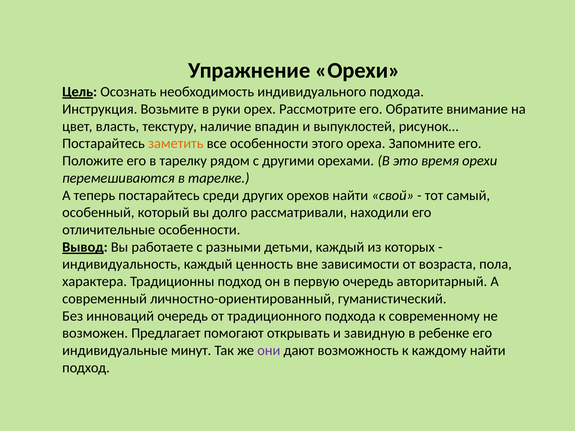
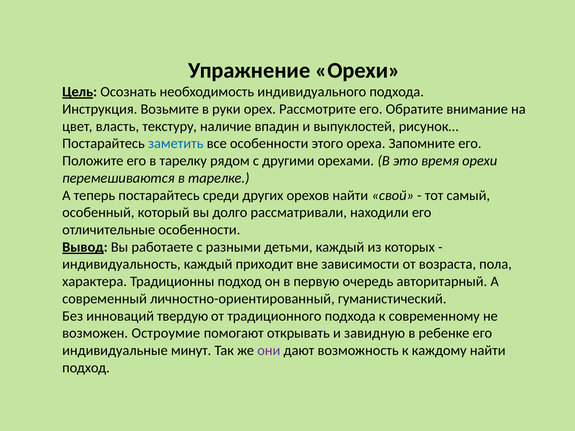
заметить colour: orange -> blue (176, 144)
ценность: ценность -> приходит (264, 264)
инноваций очередь: очередь -> твердую (183, 316)
Предлагает: Предлагает -> Остроумие (166, 333)
